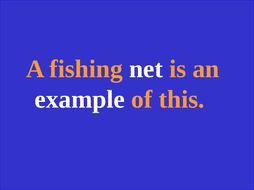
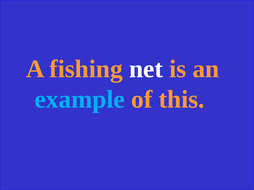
example colour: white -> light blue (80, 100)
